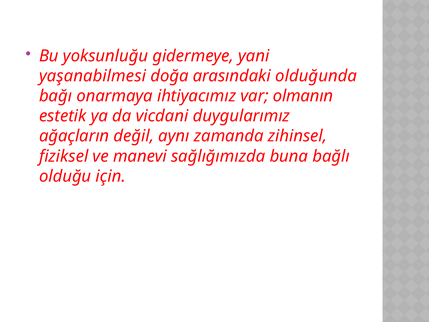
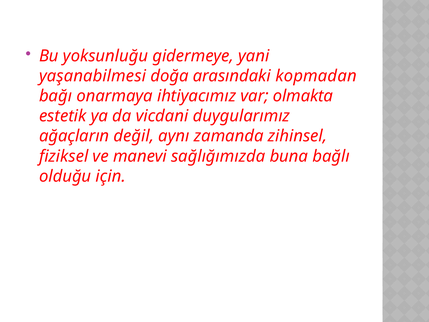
olduğunda: olduğunda -> kopmadan (316, 76)
olmanın: olmanın -> olmakta (303, 96)
